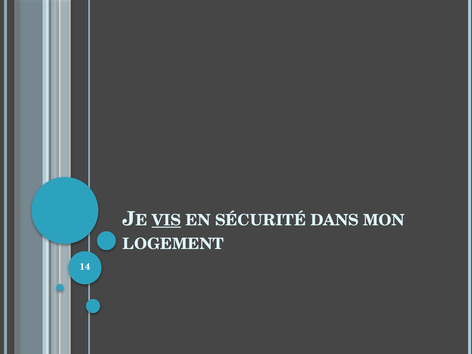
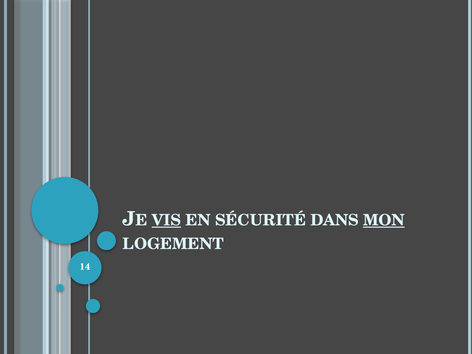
MON underline: none -> present (384, 220)
